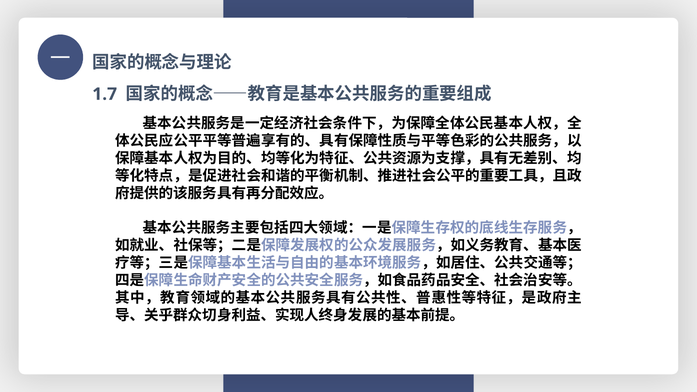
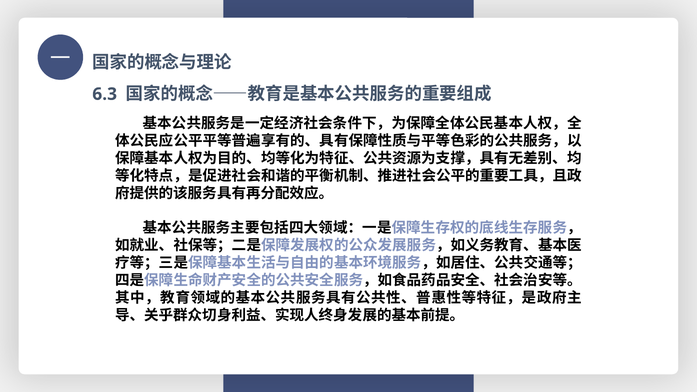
1.7: 1.7 -> 6.3 (105, 94)
